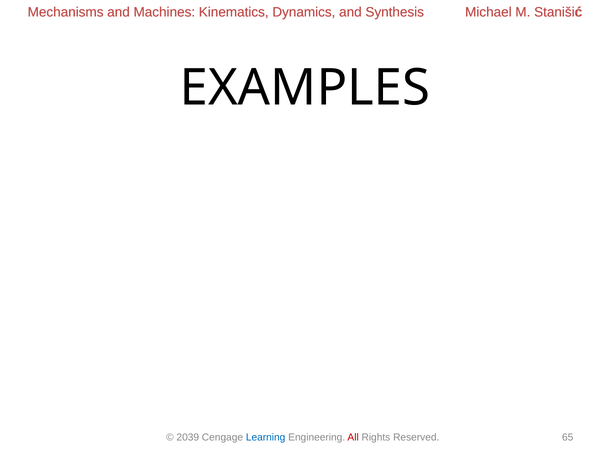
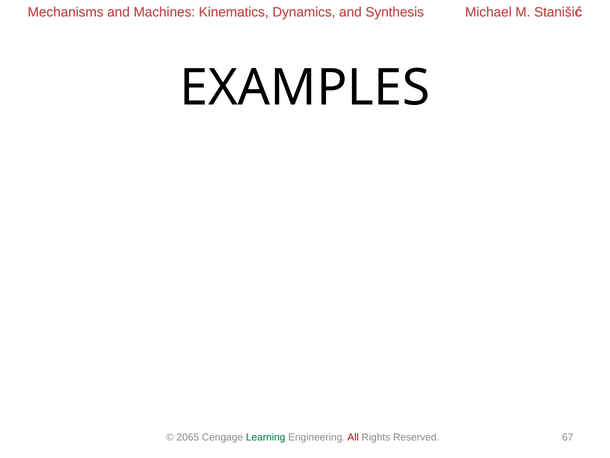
2039: 2039 -> 2065 (188, 437)
Learning colour: blue -> green (266, 437)
65: 65 -> 67 (568, 437)
